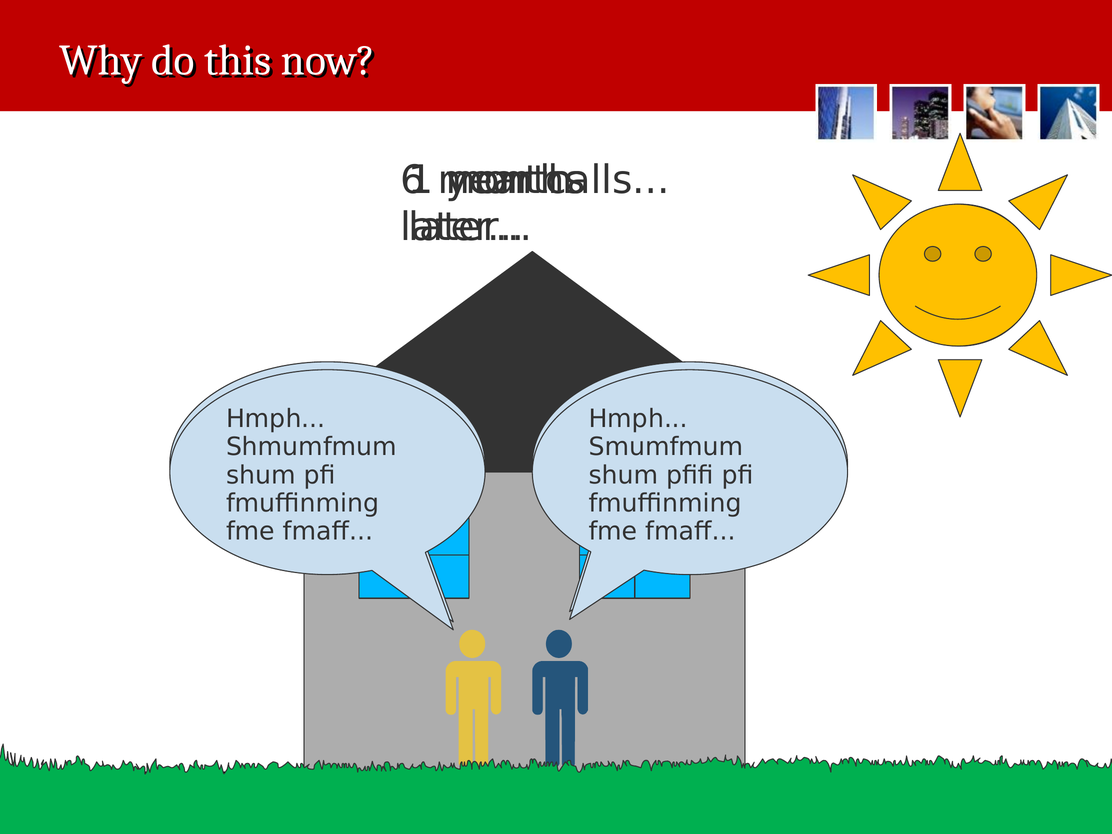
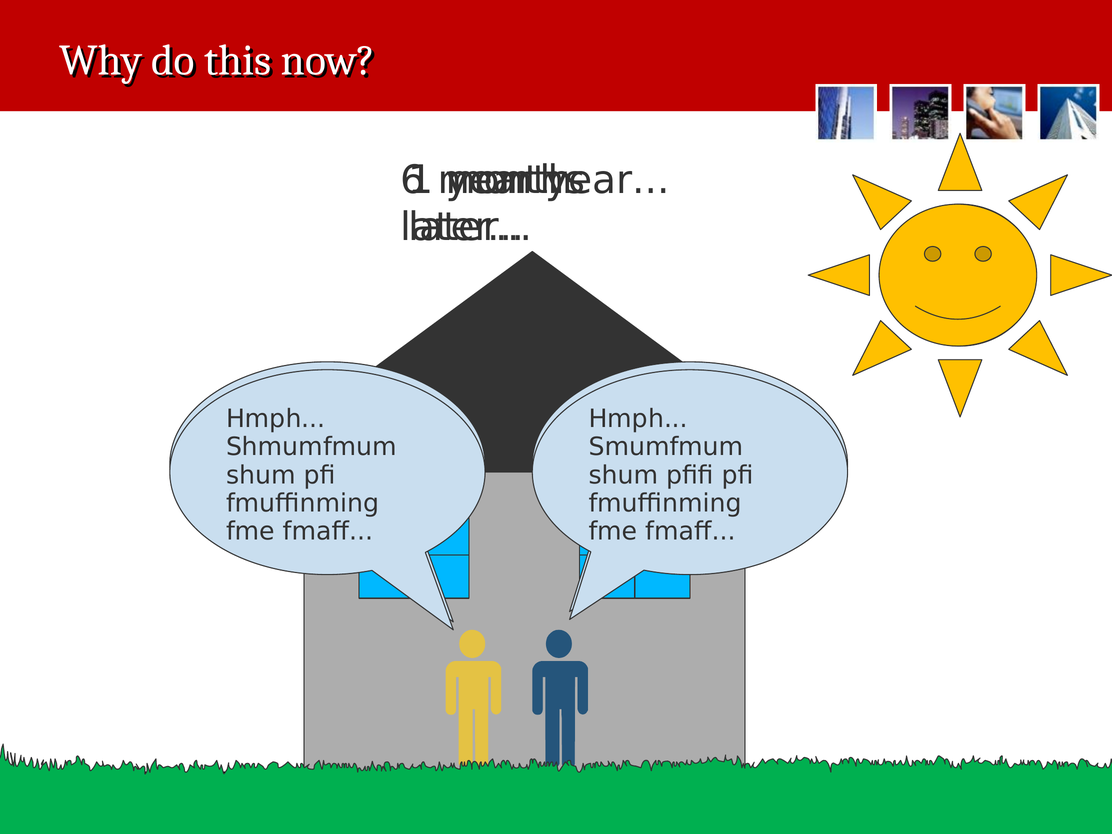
calls: calls -> year (607, 180)
